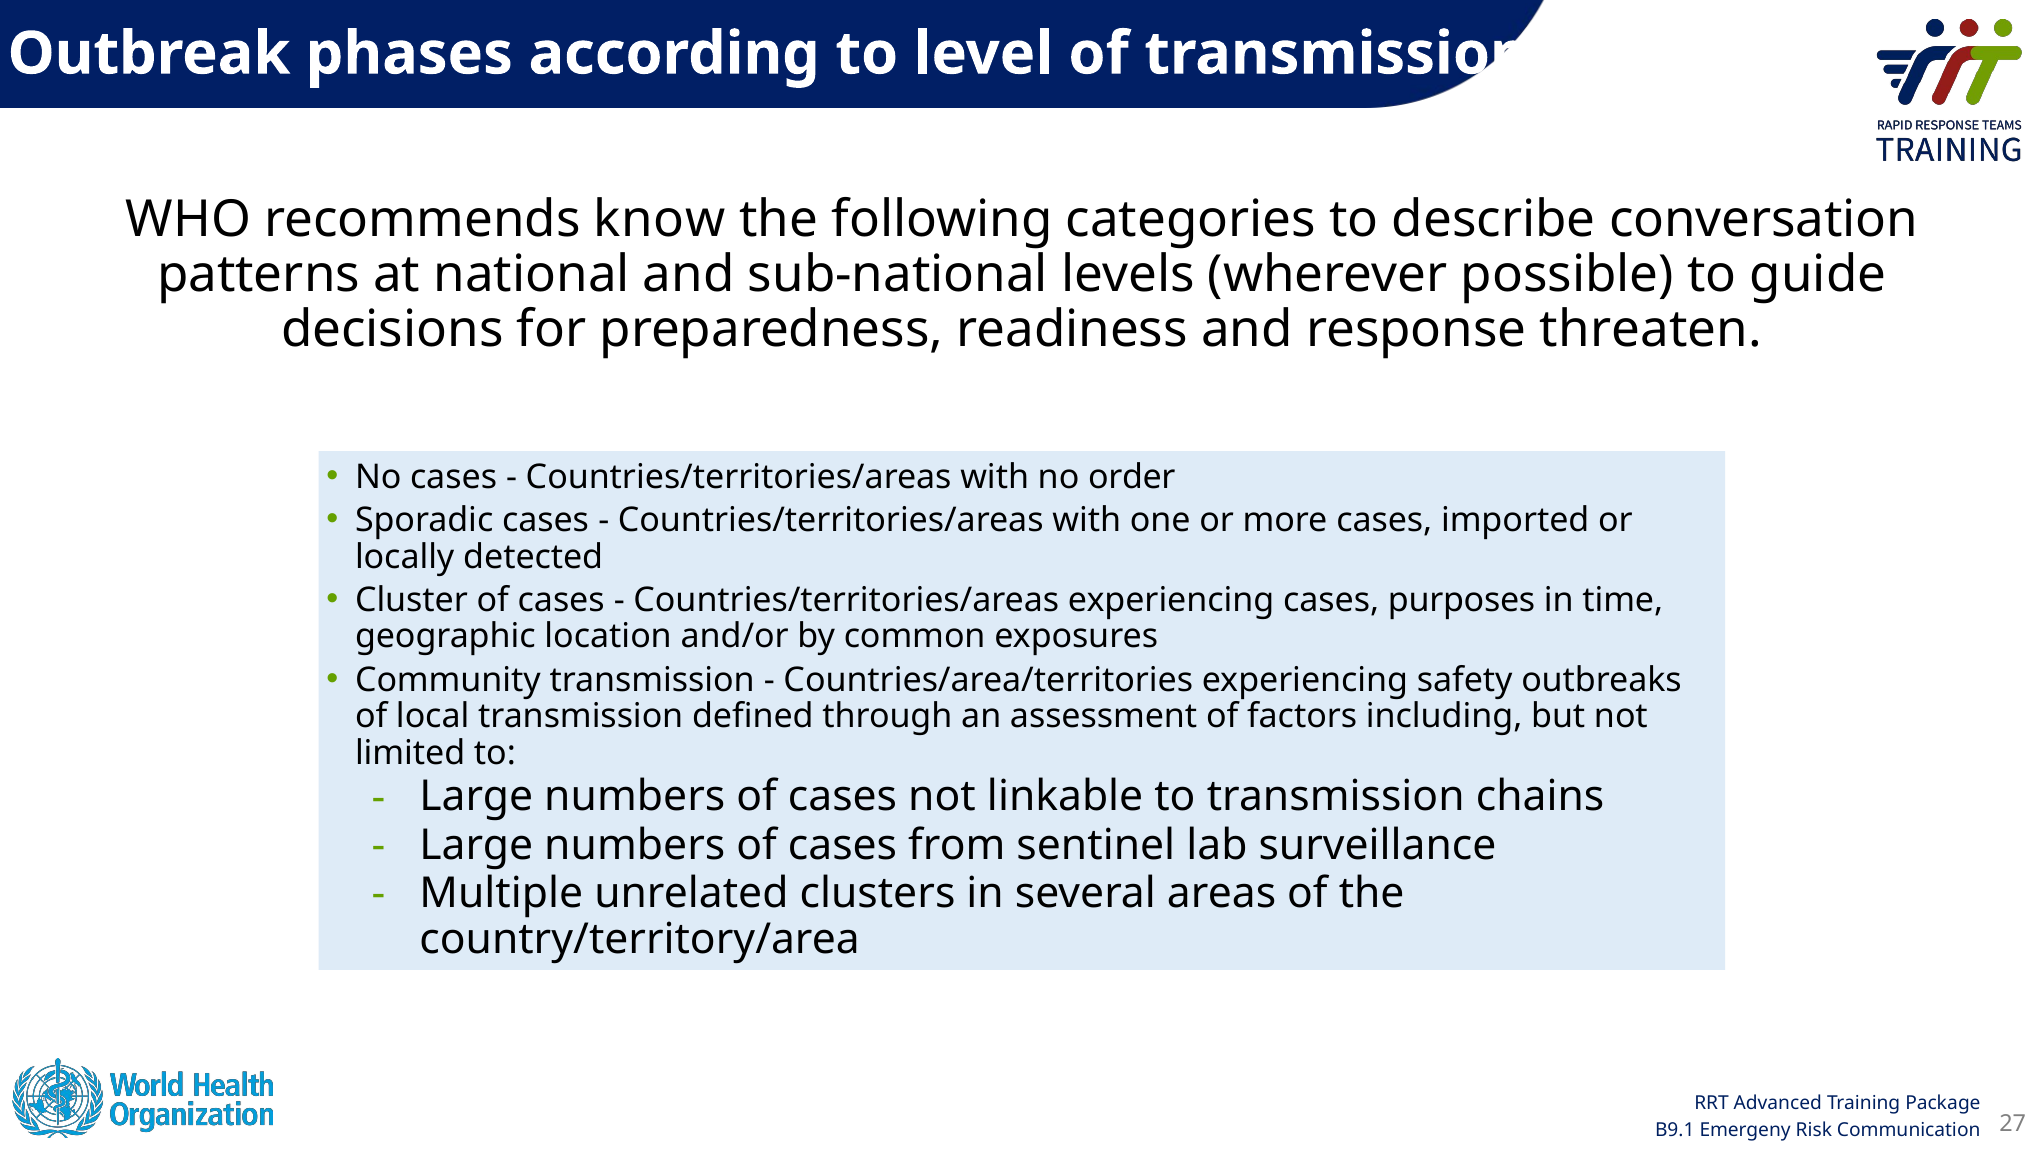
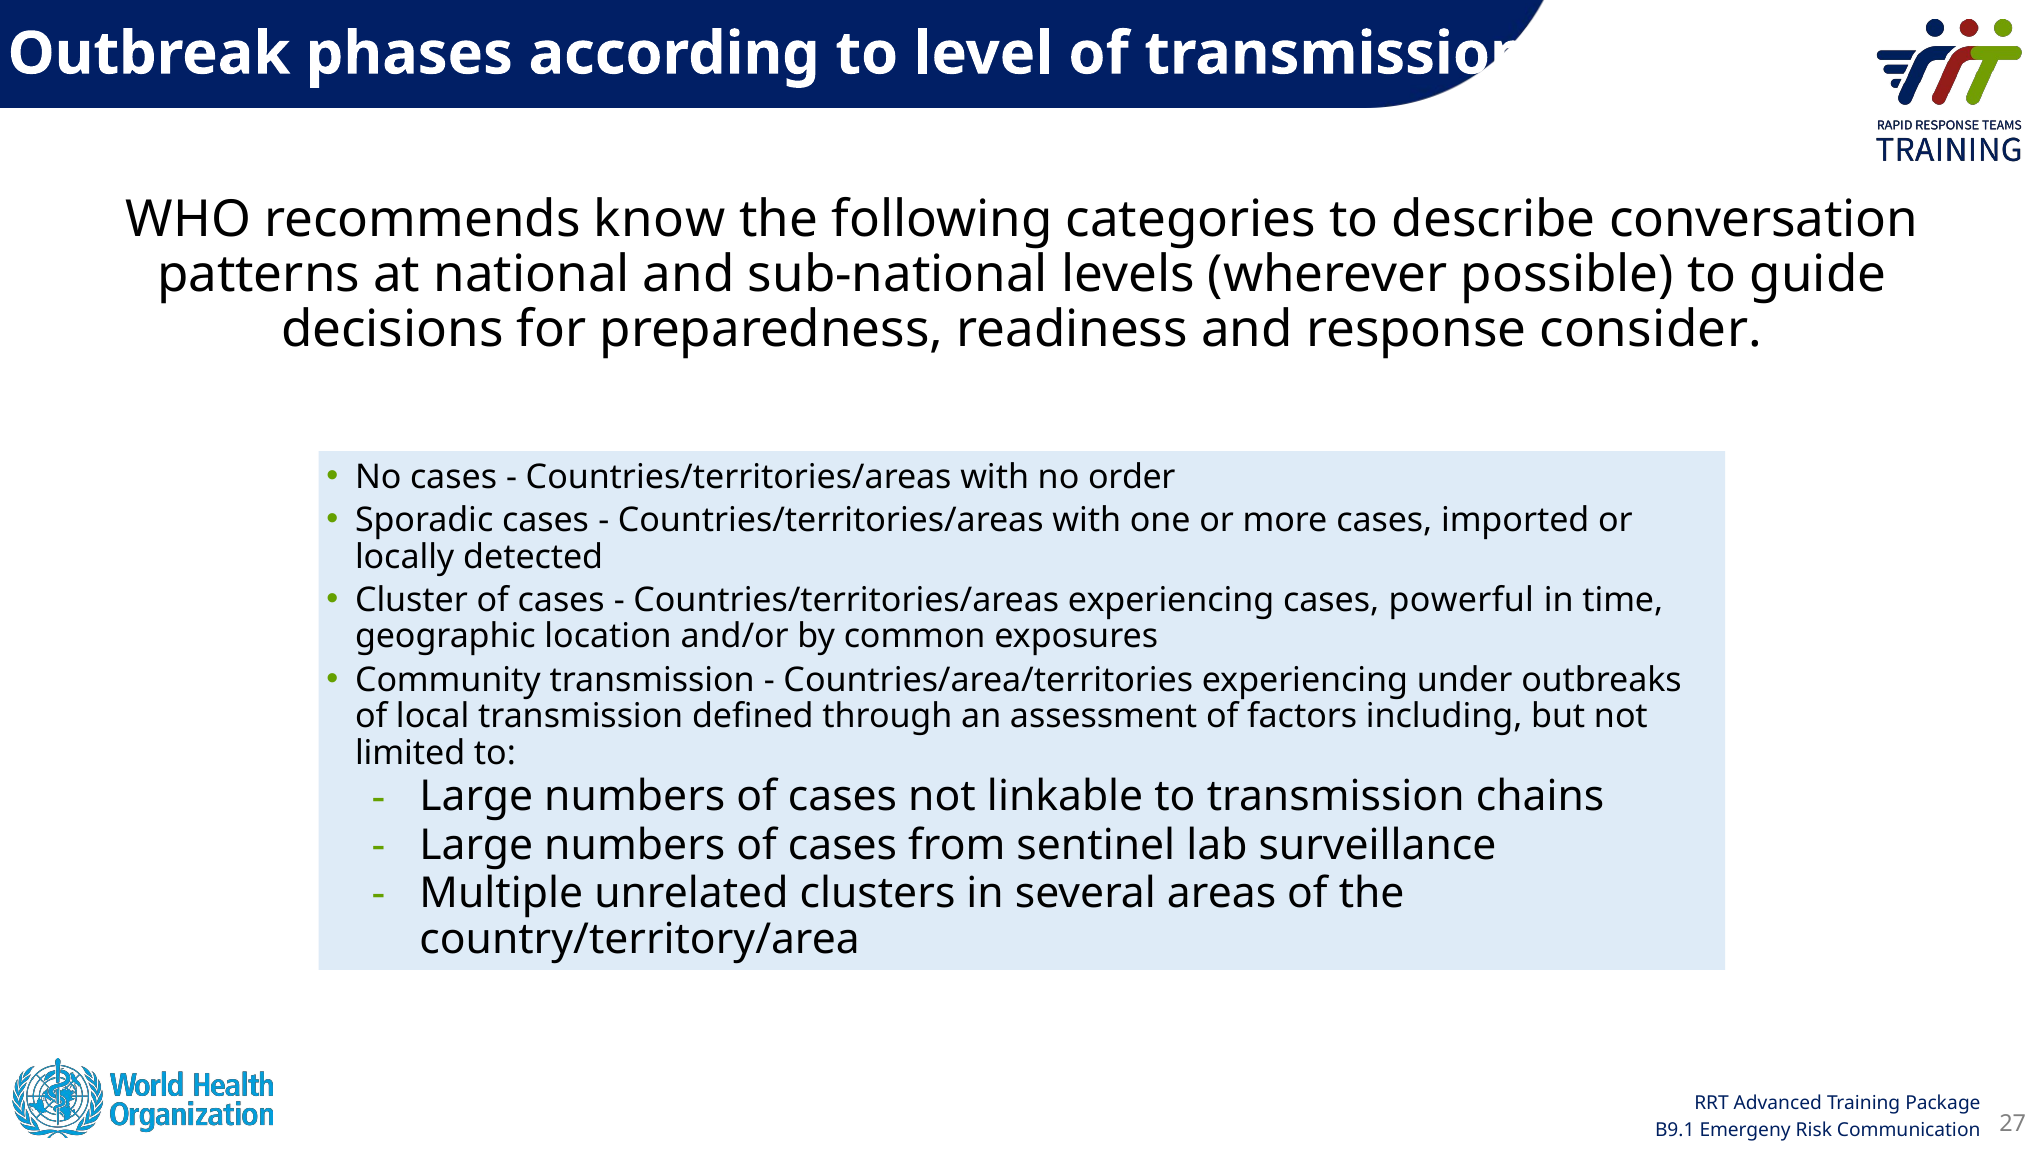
threaten: threaten -> consider (1651, 330)
purposes: purposes -> powerful (1461, 600)
safety: safety -> under (1465, 680)
